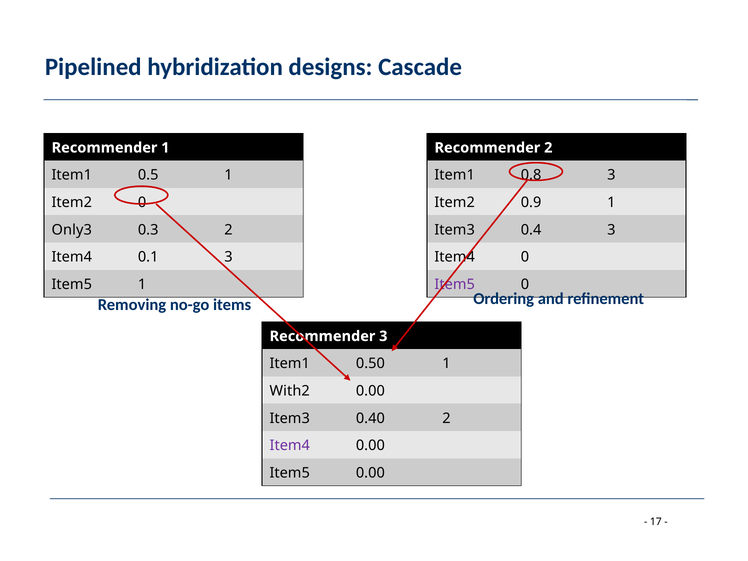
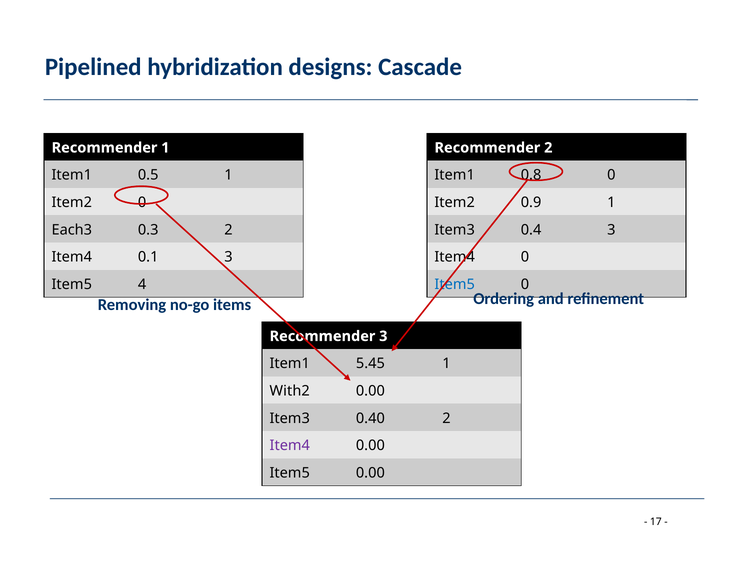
0.8 3: 3 -> 0 (611, 175)
Only3: Only3 -> Each3 (72, 230)
Item5 1: 1 -> 4 (142, 284)
Item5 colour: purple -> blue (455, 284)
0.50: 0.50 -> 5.45 (370, 364)
